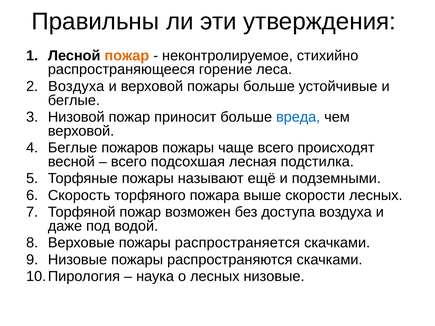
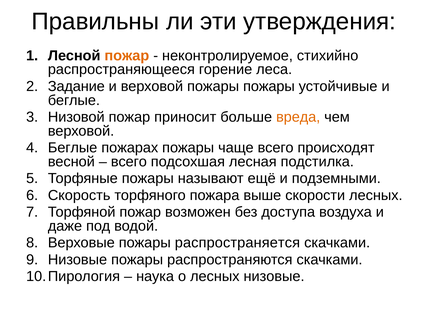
Воздуха: Воздуха -> Задание (76, 86)
пожары больше: больше -> пожары (269, 86)
вреда colour: blue -> orange (298, 117)
пожаров: пожаров -> пожарах (130, 148)
